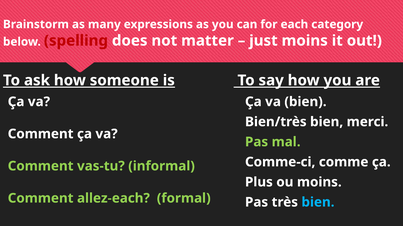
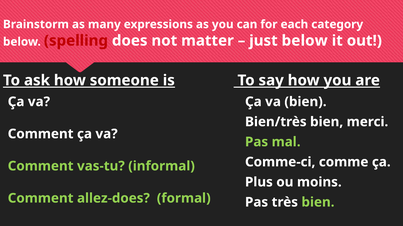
just moins: moins -> below (305, 41)
allez-each: allez-each -> allez-does (113, 199)
bien colour: light blue -> light green (318, 203)
